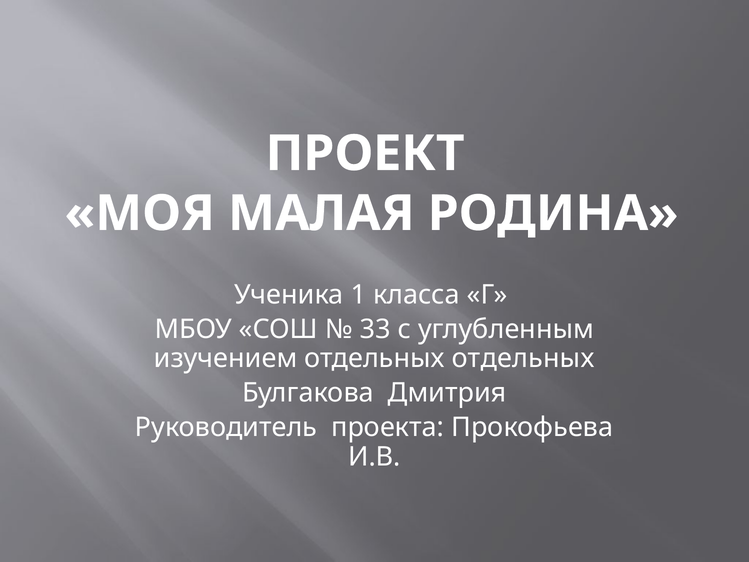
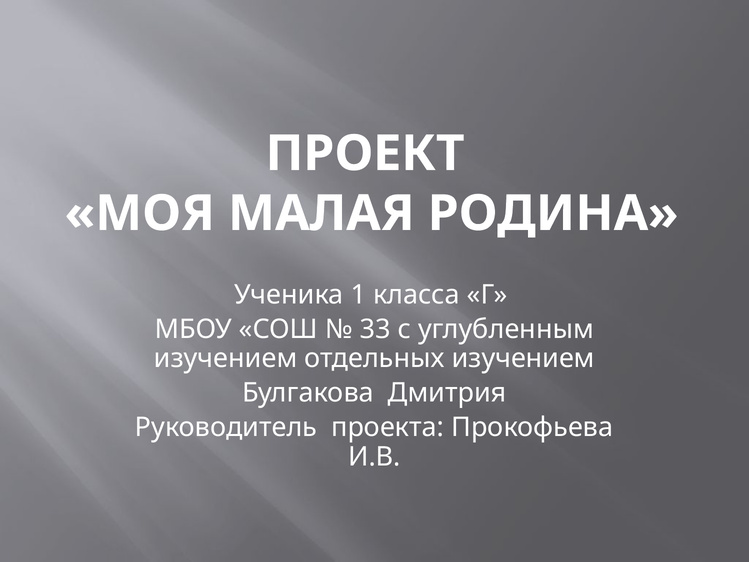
отдельных отдельных: отдельных -> изучением (523, 358)
